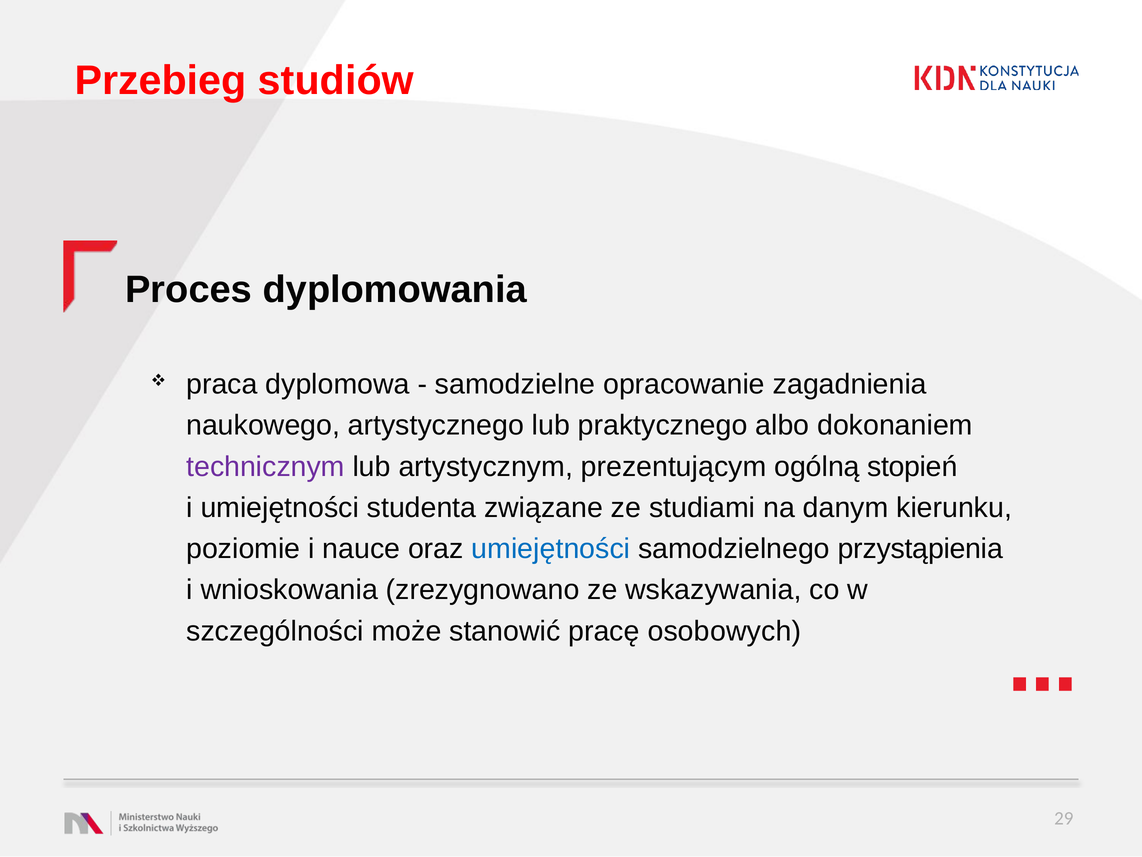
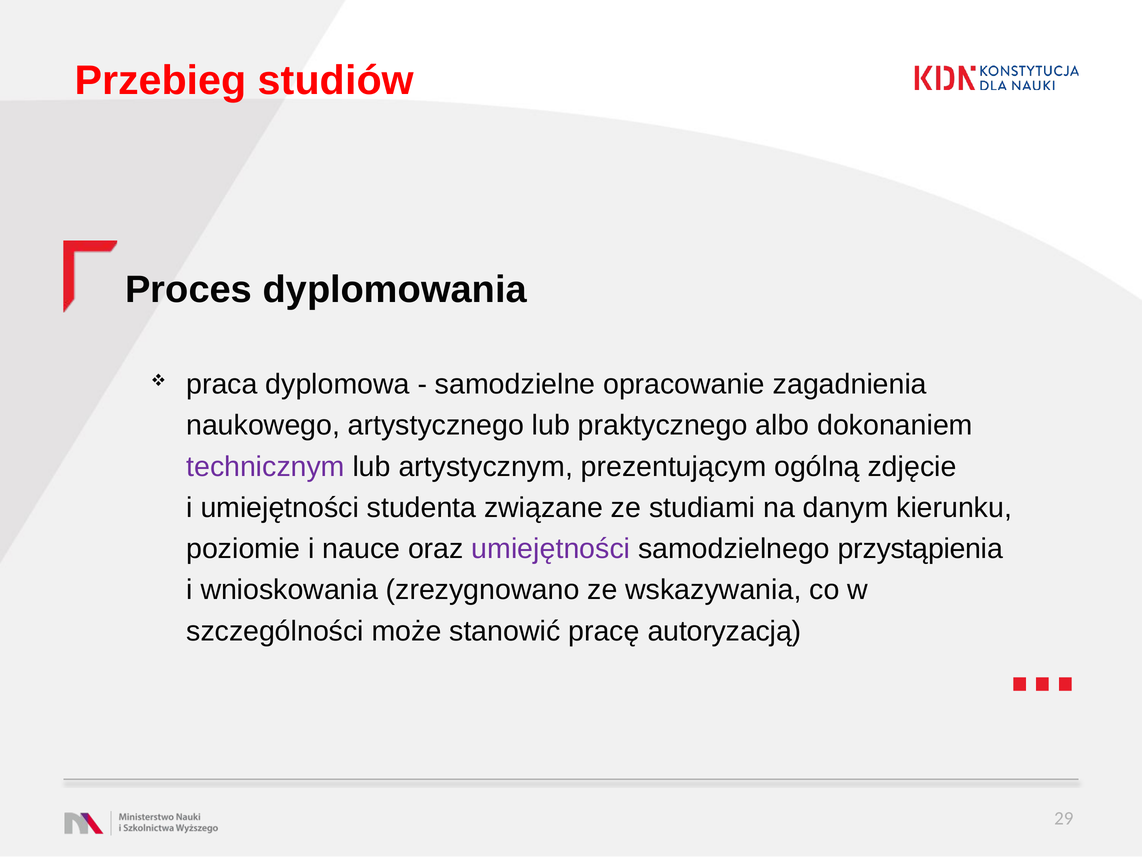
stopień: stopień -> zdjęcie (912, 466)
umiejętności colour: blue -> purple (551, 549)
osobowych: osobowych -> autoryzacją (724, 631)
